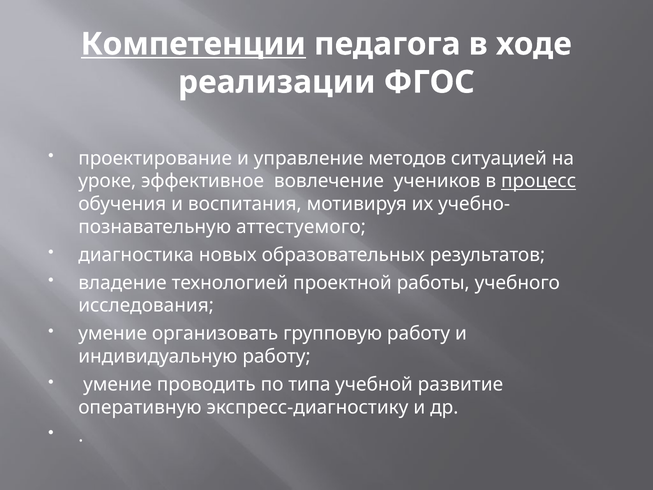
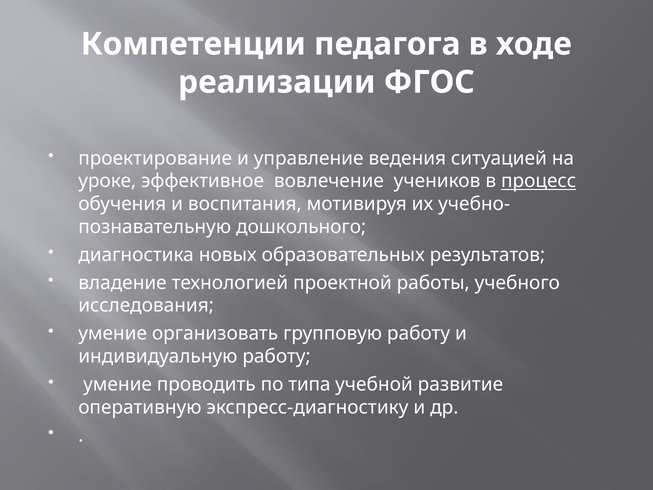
Компетенции underline: present -> none (193, 44)
методов: методов -> ведения (407, 158)
аттестуемого: аттестуемого -> дошкольного (301, 227)
